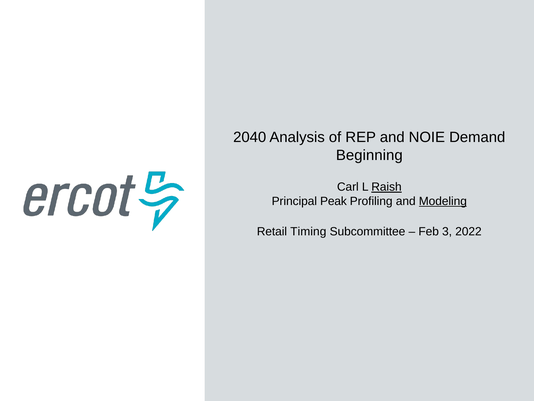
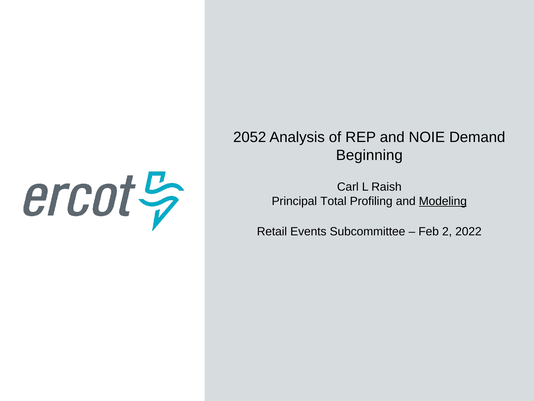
2040: 2040 -> 2052 (250, 137)
Raish underline: present -> none (386, 187)
Peak: Peak -> Total (333, 201)
Timing: Timing -> Events (308, 231)
3: 3 -> 2 (447, 231)
